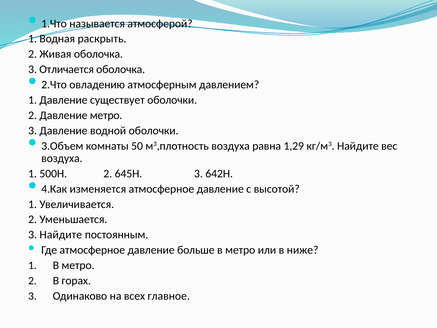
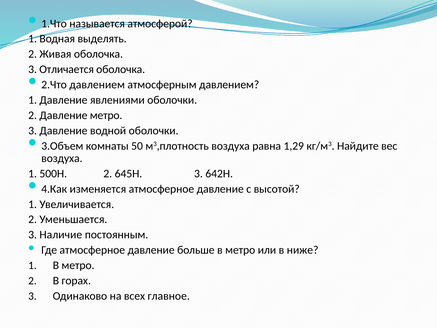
раскрыть: раскрыть -> выделять (102, 39)
2.Что овладению: овладению -> давлением (97, 85)
существует: существует -> явлениями (117, 100)
3 Найдите: Найдите -> Наличие (61, 235)
